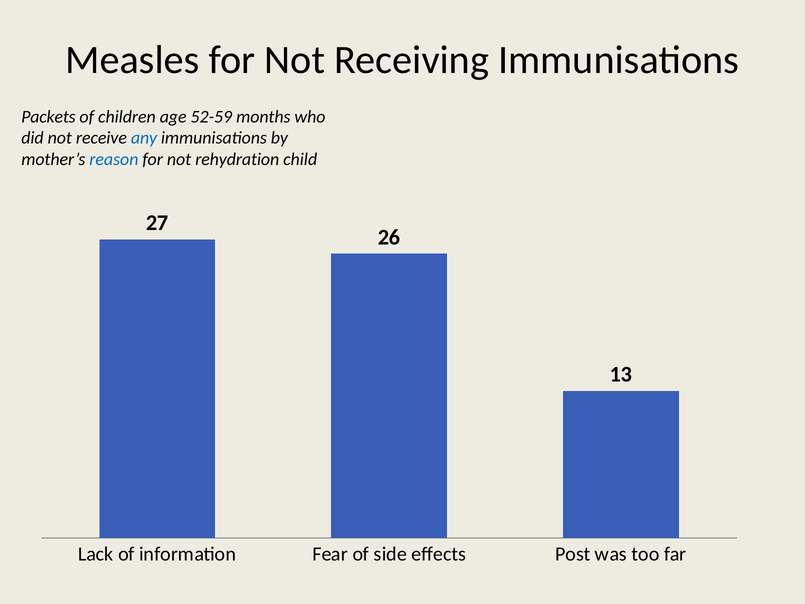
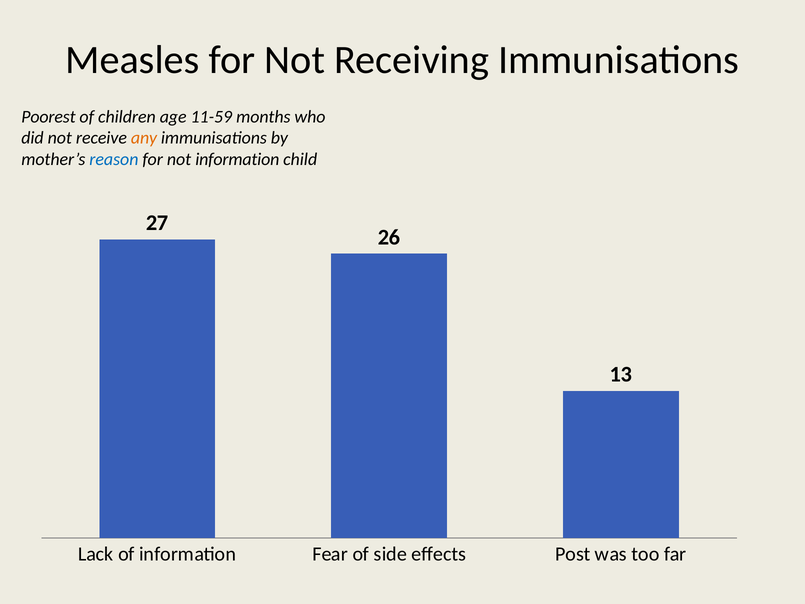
Packets: Packets -> Poorest (48, 117)
52-59: 52-59 -> 11-59 (211, 117)
any colour: blue -> orange (144, 138)
not rehydration: rehydration -> information (237, 159)
